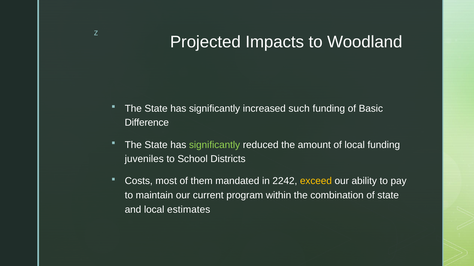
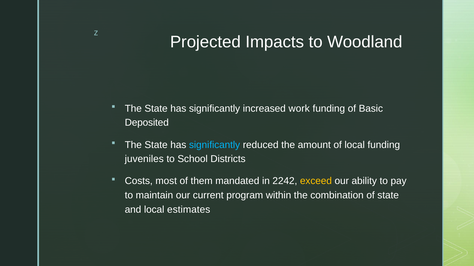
such: such -> work (299, 109)
Difference: Difference -> Deposited (147, 123)
significantly colour: light green -> light blue (215, 145)
